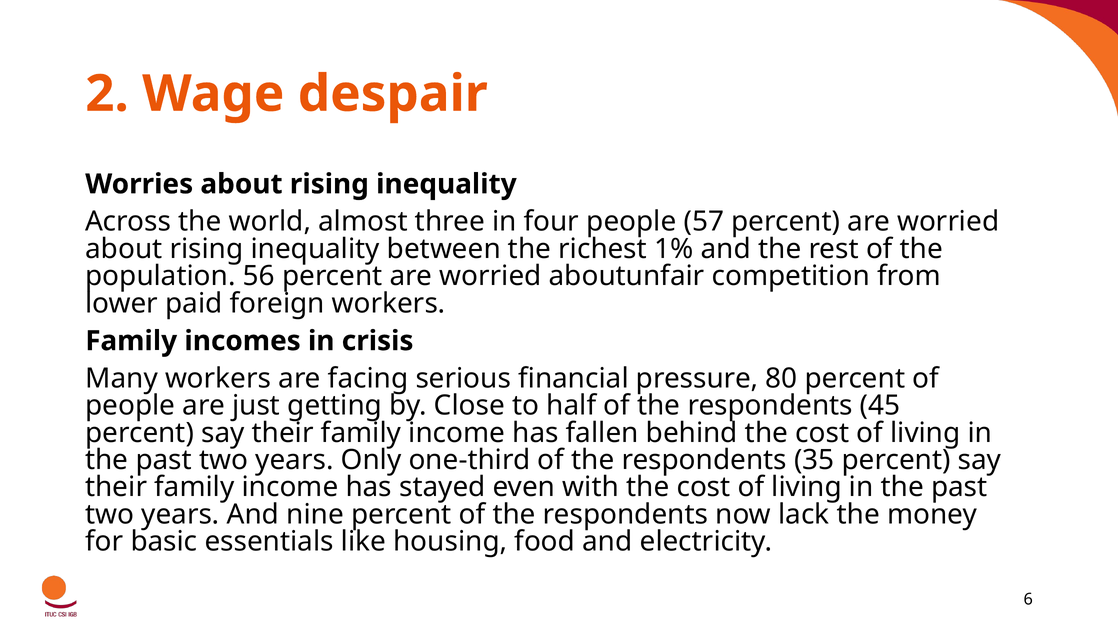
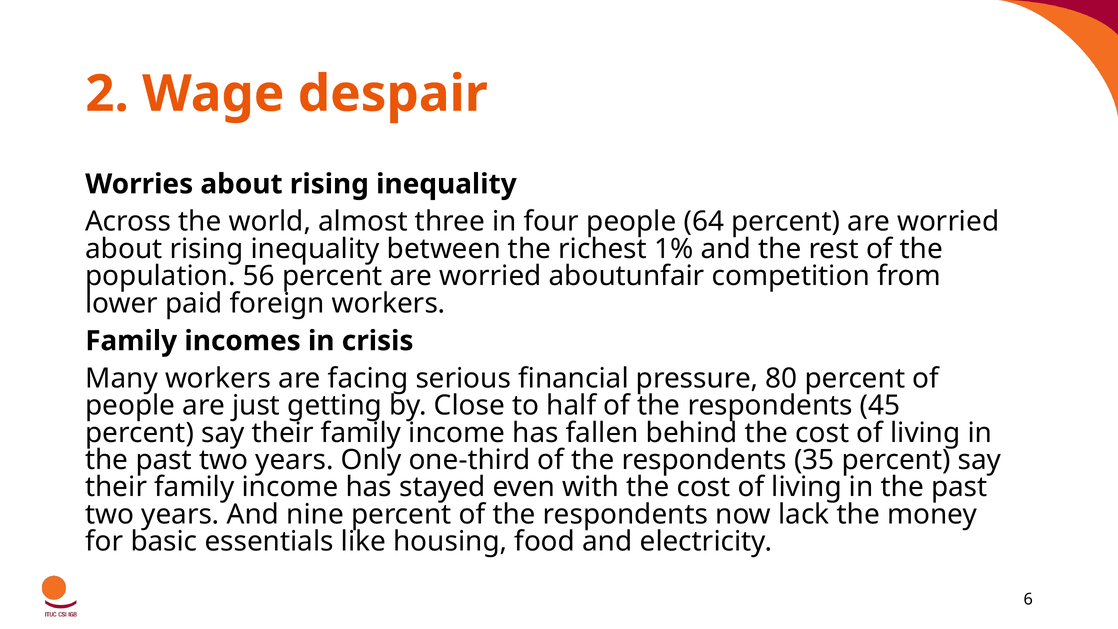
57: 57 -> 64 (704, 222)
